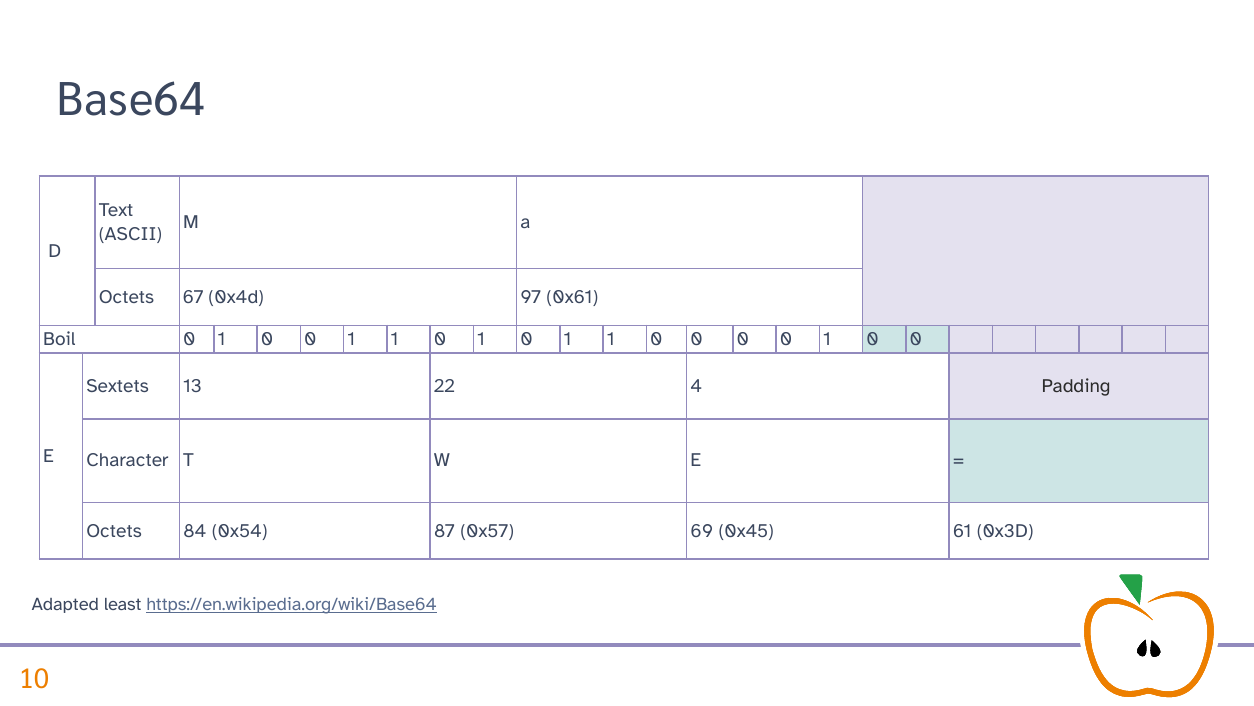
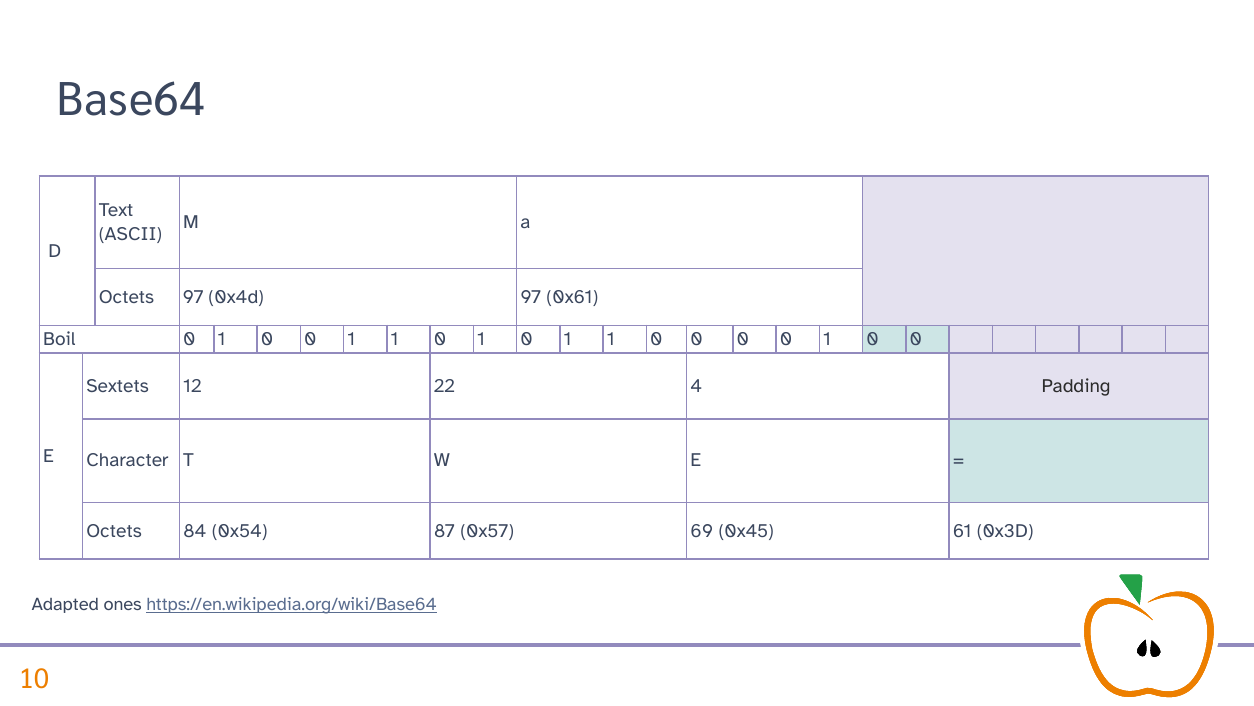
Octets 67: 67 -> 97 (193, 297)
13: 13 -> 12 (192, 386)
least: least -> ones (123, 604)
